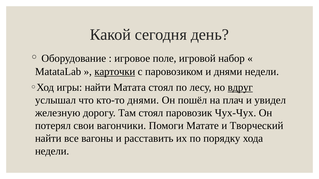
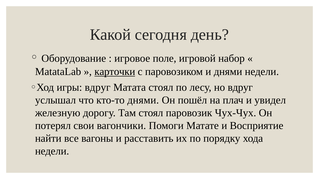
игры найти: найти -> вдруг (98, 88)
вдруг underline: present -> none (240, 88)
Творческий: Творческий -> Восприятие (257, 126)
